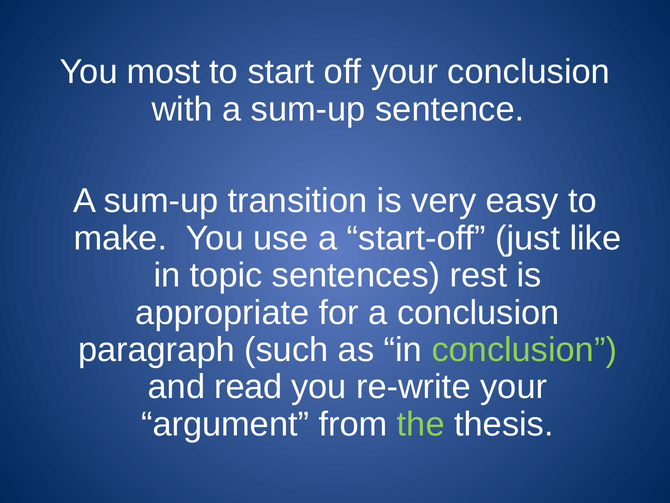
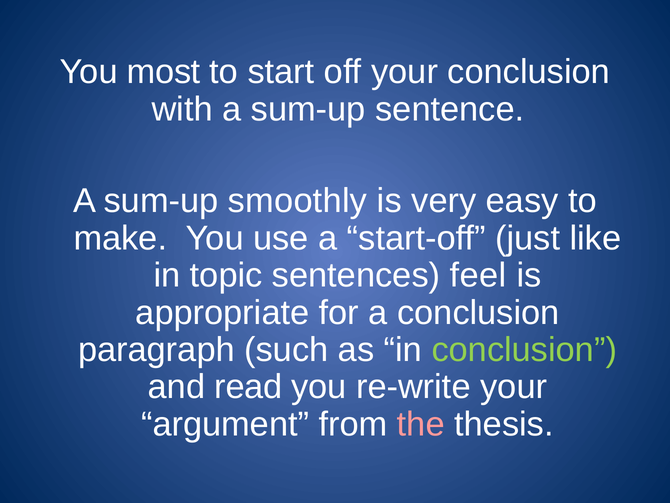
transition: transition -> smoothly (297, 201)
rest: rest -> feel (478, 275)
the colour: light green -> pink (421, 424)
